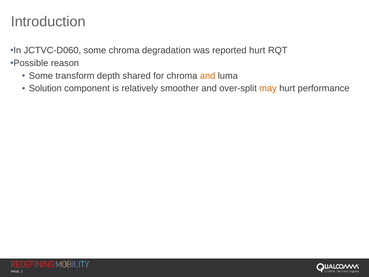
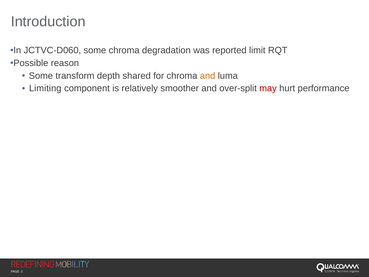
reported hurt: hurt -> limit (257, 50)
Solution: Solution -> Limiting (45, 88)
may colour: orange -> red (268, 88)
